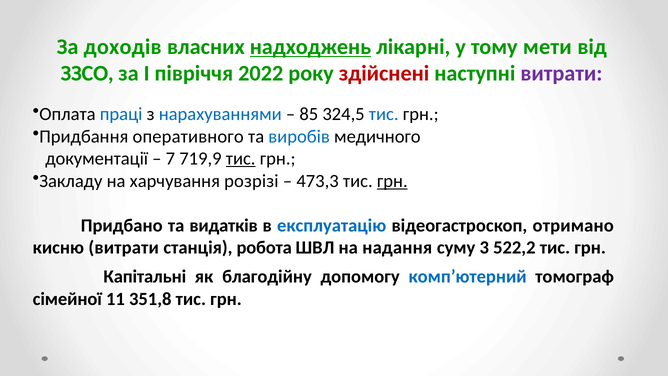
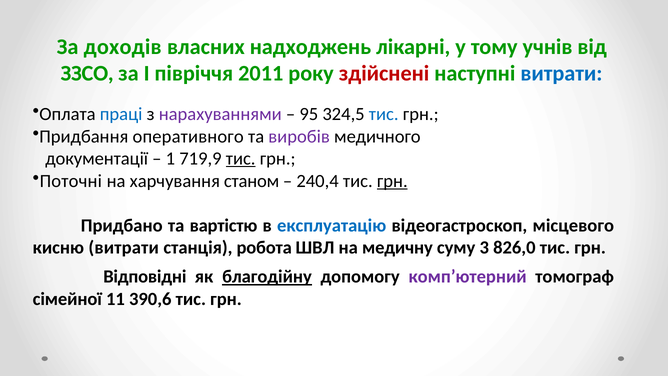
надходжень underline: present -> none (310, 47)
мети: мети -> учнів (547, 47)
2022: 2022 -> 2011 (261, 74)
витрати colour: purple -> blue (561, 74)
нарахуваннями colour: blue -> purple (220, 114)
85: 85 -> 95 (309, 114)
виробів colour: blue -> purple (299, 136)
7: 7 -> 1 (170, 159)
Закладу: Закладу -> Поточні (71, 181)
розрізі: розрізі -> станом (252, 181)
473,3: 473,3 -> 240,4 (318, 181)
видатків: видатків -> вартістю (224, 225)
отримано: отримано -> місцевого (573, 225)
надання: надання -> медичну (397, 248)
522,2: 522,2 -> 826,0 (514, 248)
Капітальні: Капітальні -> Відповідні (145, 277)
благодійну underline: none -> present (267, 277)
комп’ютерний colour: blue -> purple (468, 277)
351,8: 351,8 -> 390,6 (150, 299)
